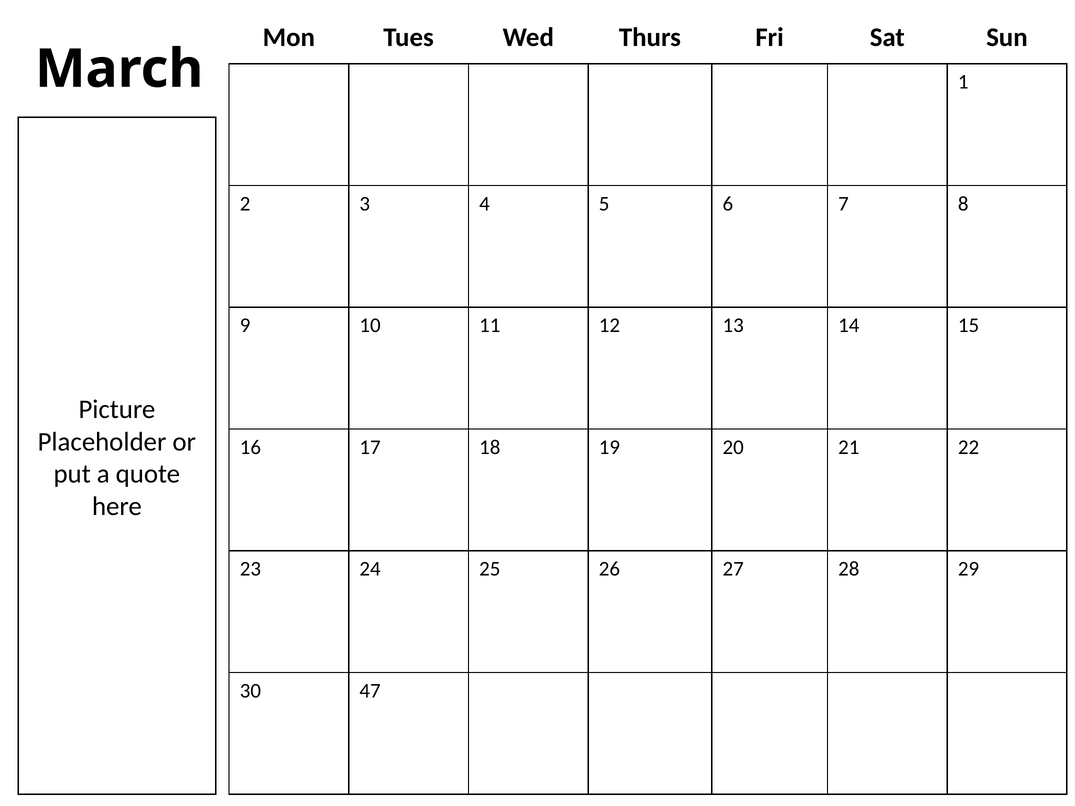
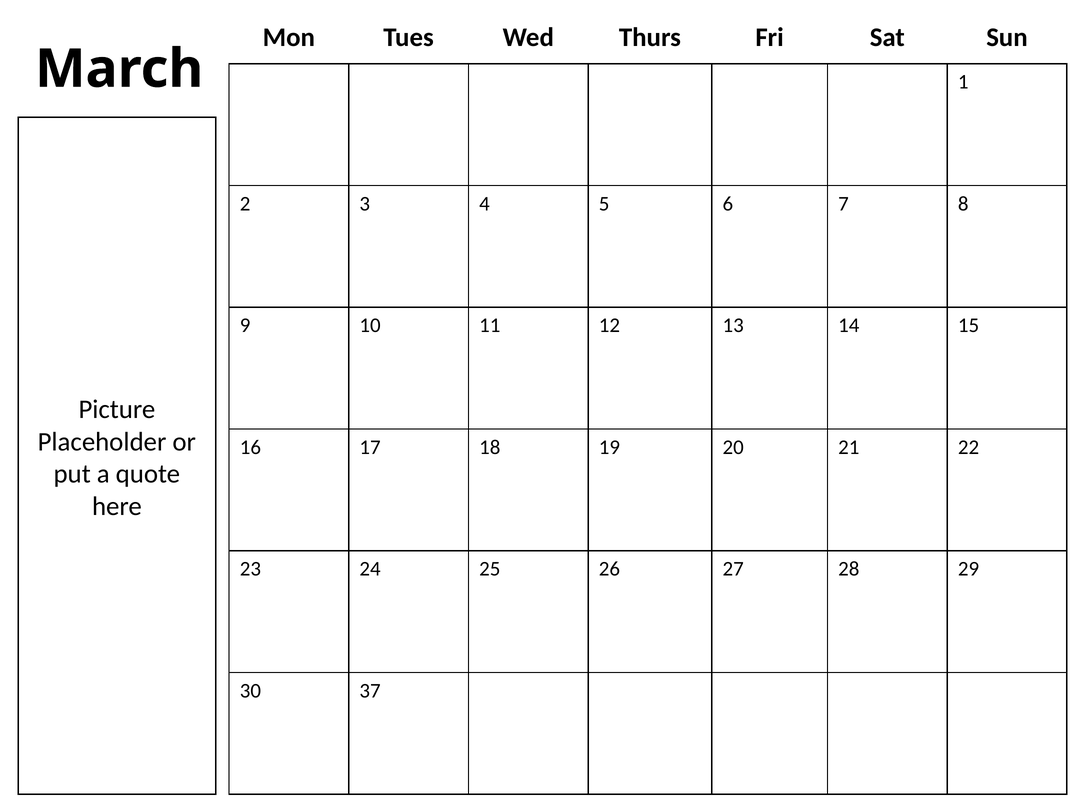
47: 47 -> 37 (370, 691)
